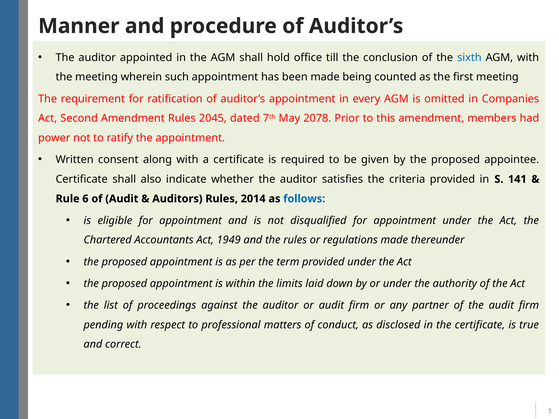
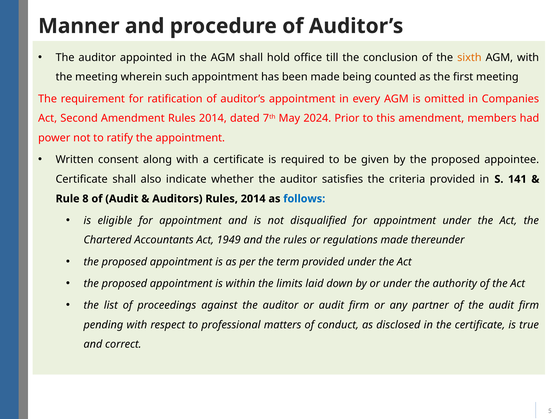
sixth colour: blue -> orange (469, 58)
Amendment Rules 2045: 2045 -> 2014 (213, 118)
2078: 2078 -> 2024 (317, 118)
6: 6 -> 8 (85, 199)
